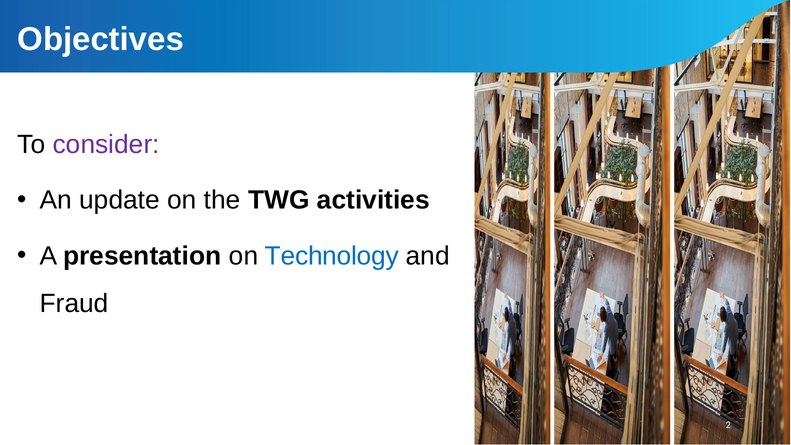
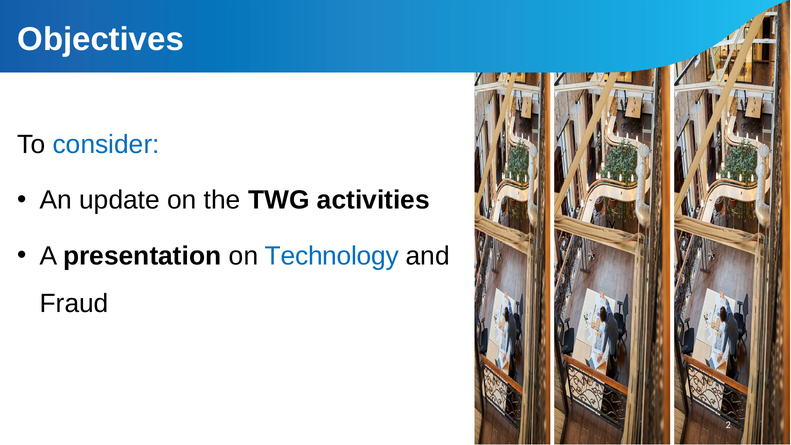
consider colour: purple -> blue (106, 144)
